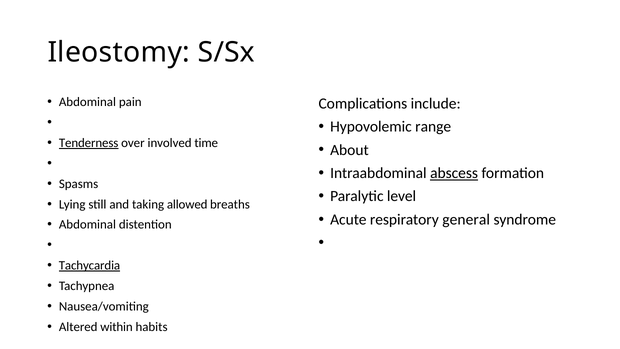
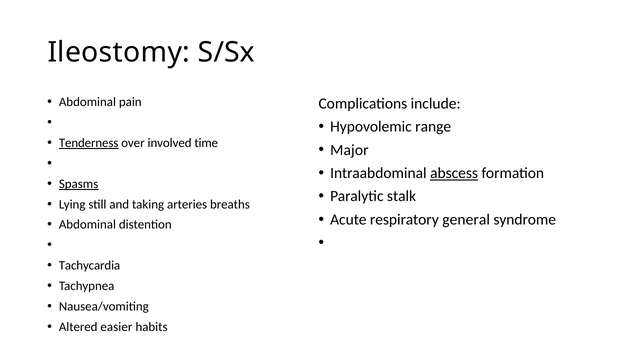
About: About -> Major (349, 150)
Spasms underline: none -> present (79, 184)
level: level -> stalk (402, 196)
allowed: allowed -> arteries (187, 204)
Tachycardia underline: present -> none (89, 265)
within: within -> easier (116, 327)
